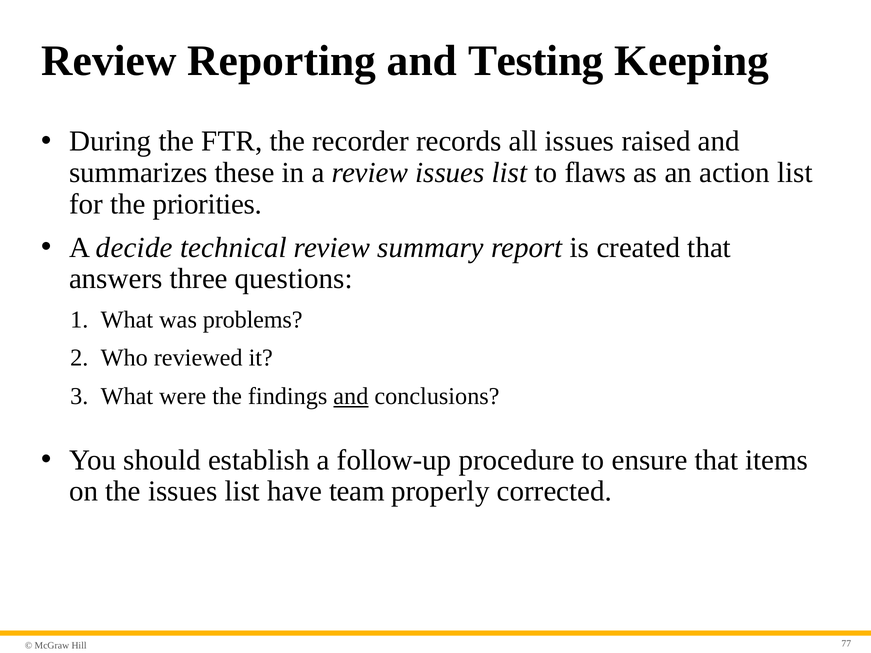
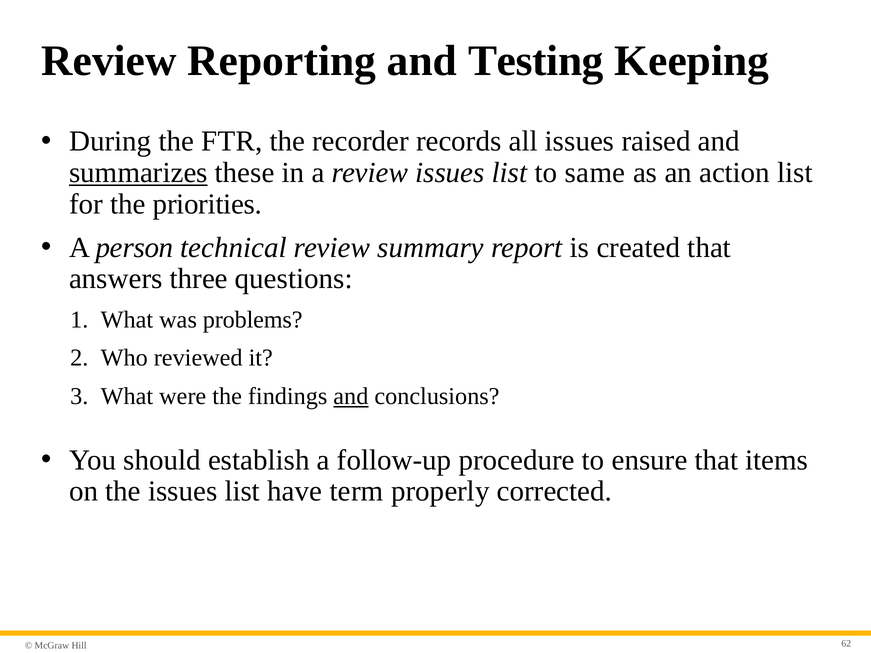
summarizes underline: none -> present (138, 173)
flaws: flaws -> same (595, 173)
decide: decide -> person (135, 248)
team: team -> term (357, 492)
77: 77 -> 62 (846, 644)
